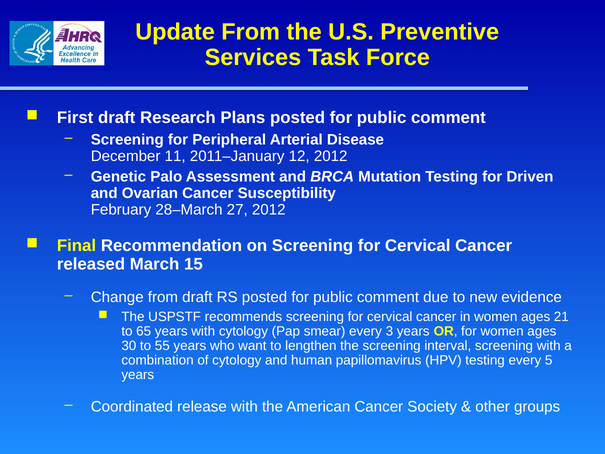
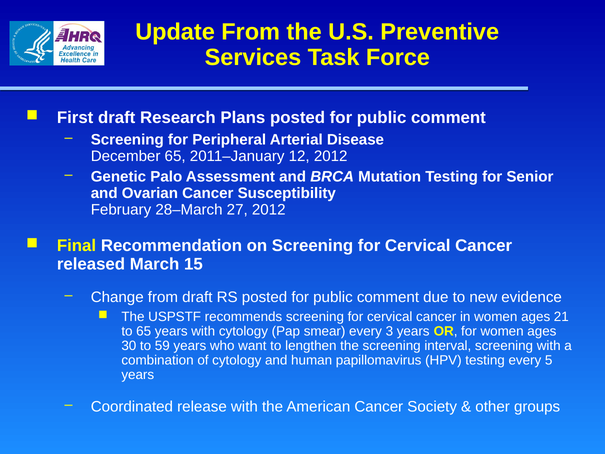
December 11: 11 -> 65 (175, 156)
Driven: Driven -> Senior (530, 177)
55: 55 -> 59 (162, 346)
